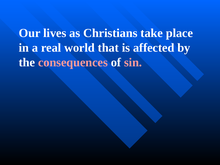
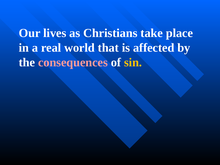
sin colour: pink -> yellow (133, 62)
